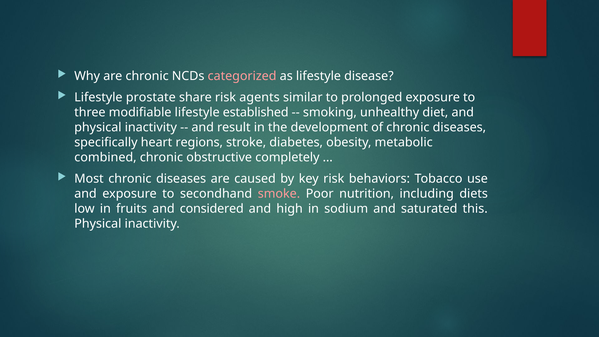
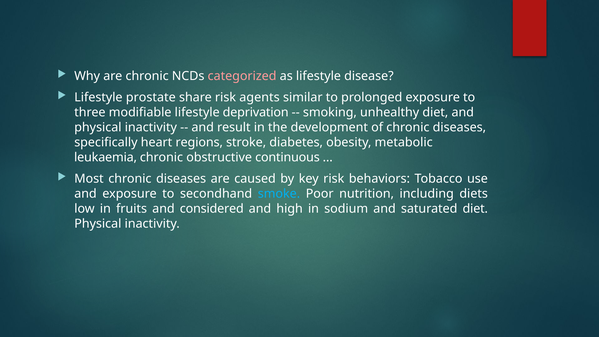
established: established -> deprivation (256, 112)
combined: combined -> leukaemia (106, 157)
completely: completely -> continuous (287, 157)
smoke colour: pink -> light blue (279, 194)
saturated this: this -> diet (475, 209)
